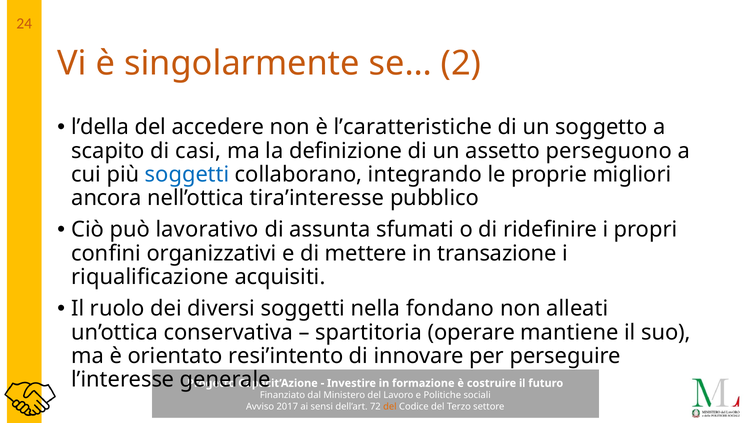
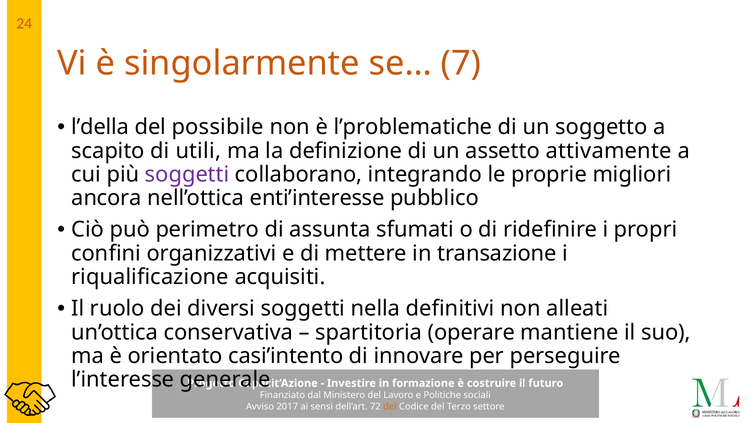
2: 2 -> 7 (461, 63)
accedere: accedere -> possibile (218, 127)
l’caratteristiche: l’caratteristiche -> l’problematiche (413, 127)
casi: casi -> utili (198, 151)
perseguono: perseguono -> attivamente (609, 151)
soggetti colour: blue -> purple (187, 174)
tira’interesse: tira’interesse -> enti’interesse (317, 198)
lavorativo: lavorativo -> perimetro (207, 229)
fondano: fondano -> definitivi (450, 308)
resi’intento: resi’intento -> casi’intento (286, 356)
